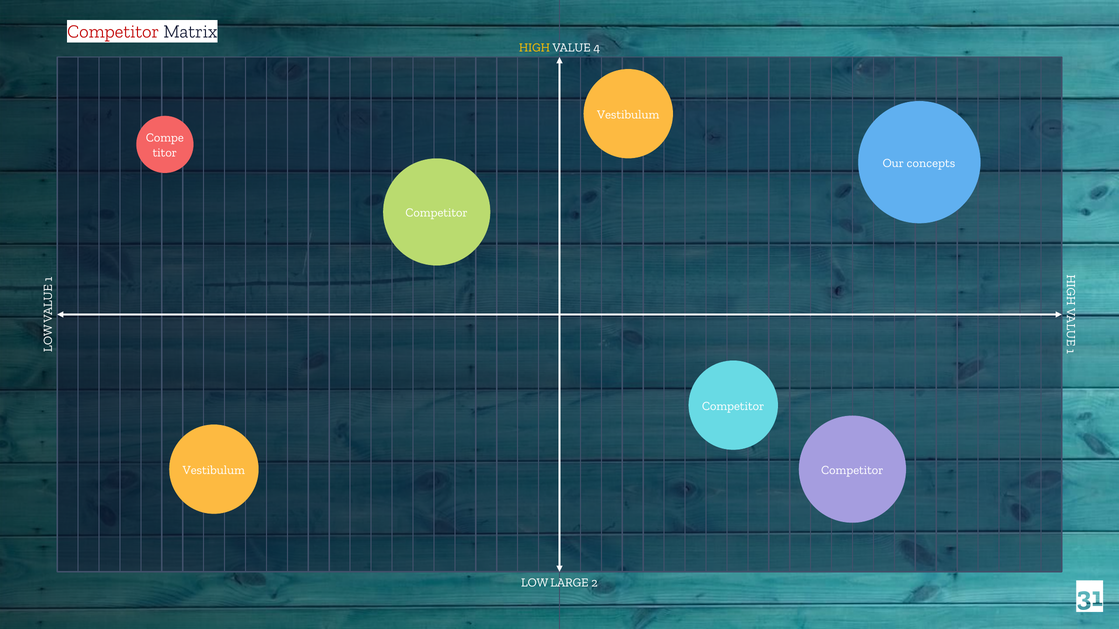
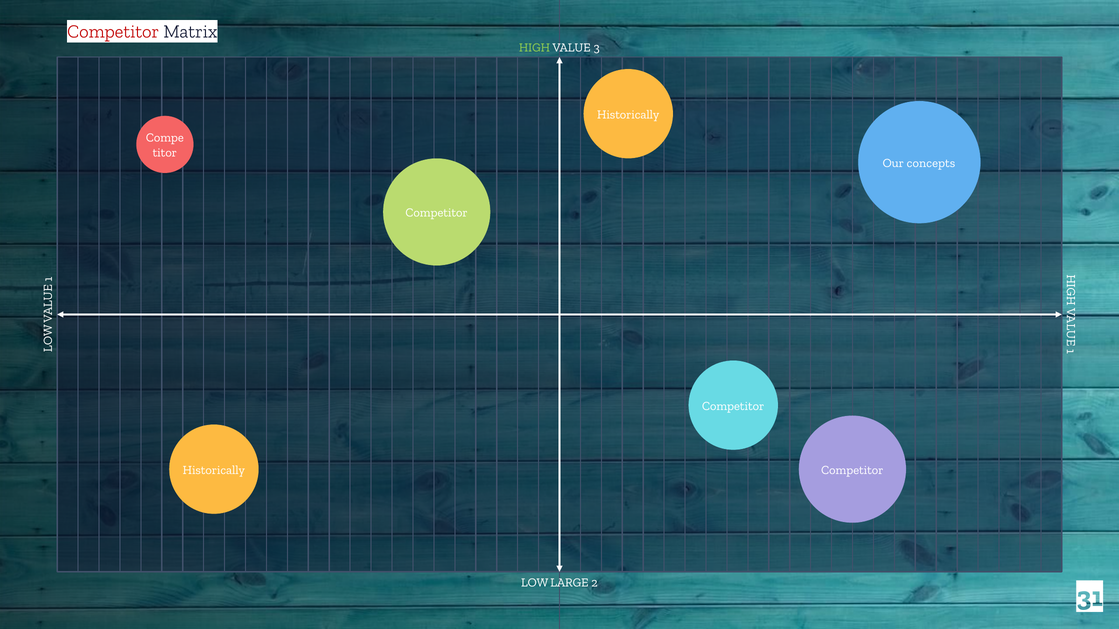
HIGH colour: yellow -> light green (534, 48)
4: 4 -> 3 (597, 48)
Vestibulum: Vestibulum -> Historically (628, 115)
Vestibulum: Vestibulum -> Historically (214, 470)
